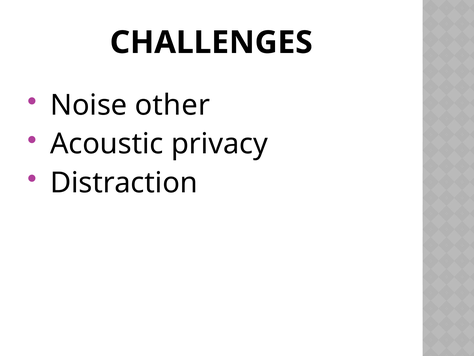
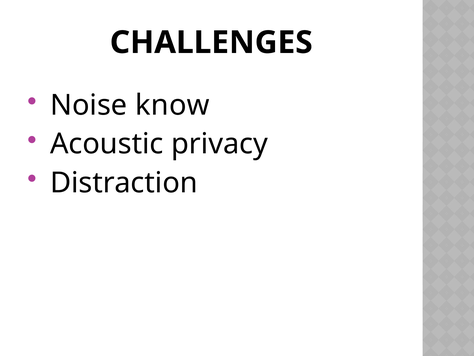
other: other -> know (172, 105)
